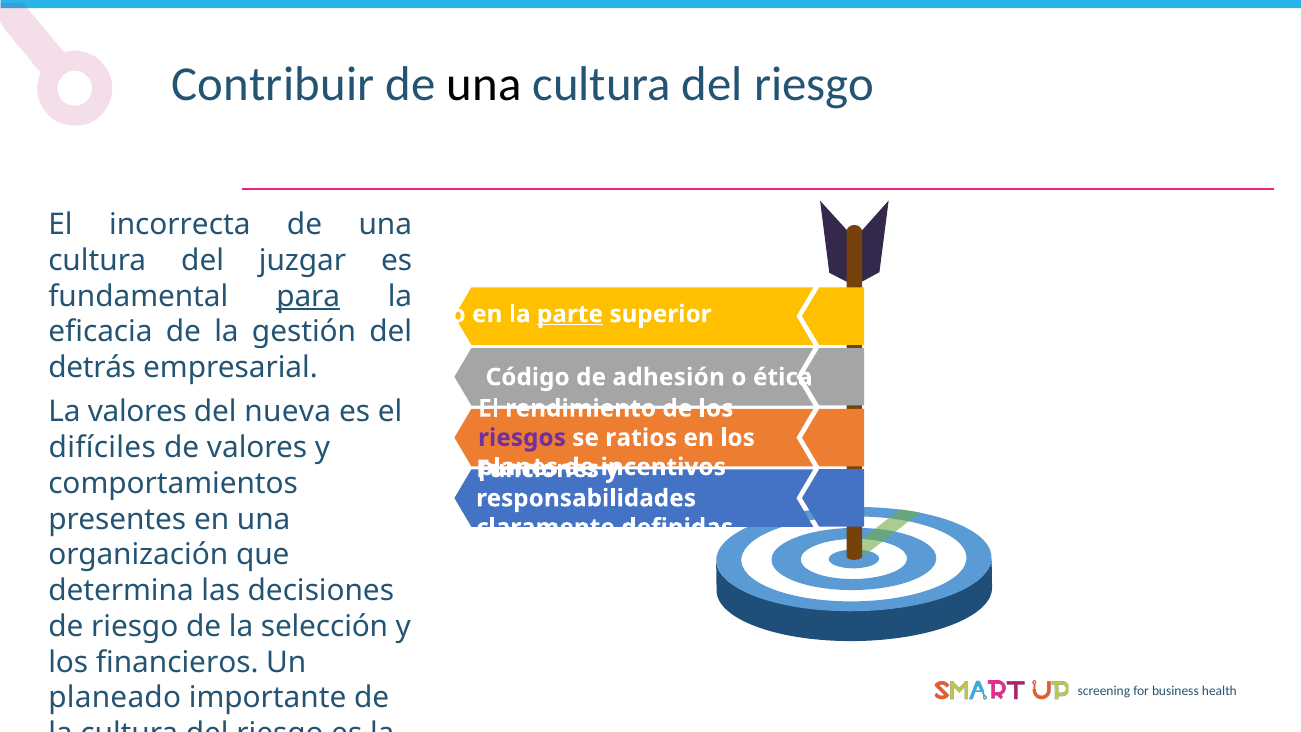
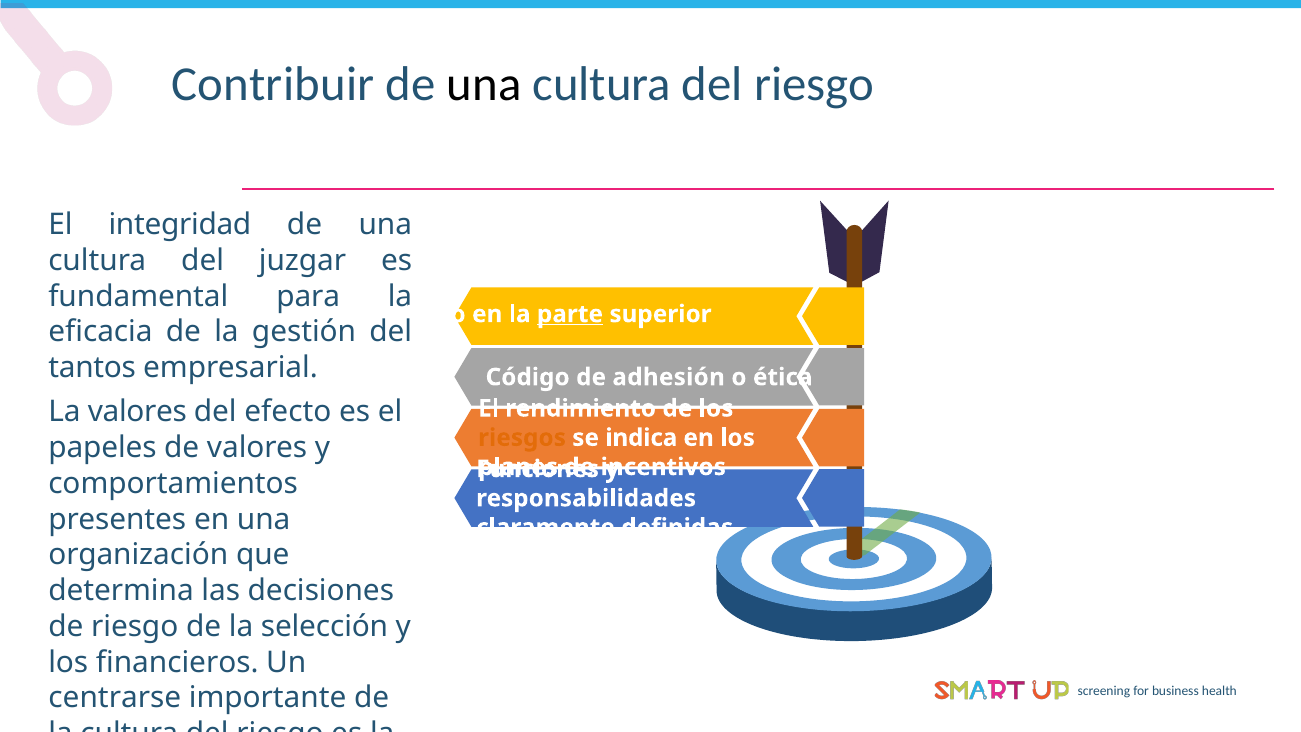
incorrecta: incorrecta -> integridad (180, 225)
para underline: present -> none (308, 296)
detrás: detrás -> tantos (92, 368)
nueva: nueva -> efecto (288, 412)
riesgos colour: purple -> orange (522, 438)
ratios: ratios -> indica (641, 438)
difíciles: difíciles -> papeles (102, 447)
planeado: planeado -> centrarse (115, 698)
